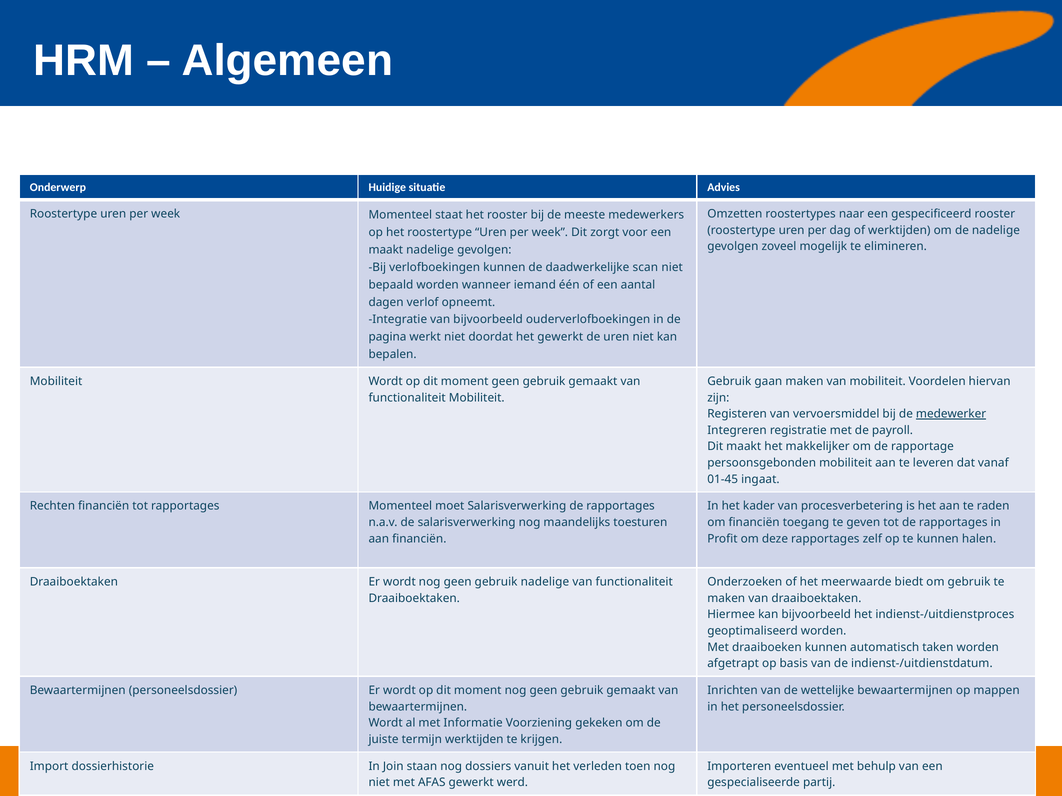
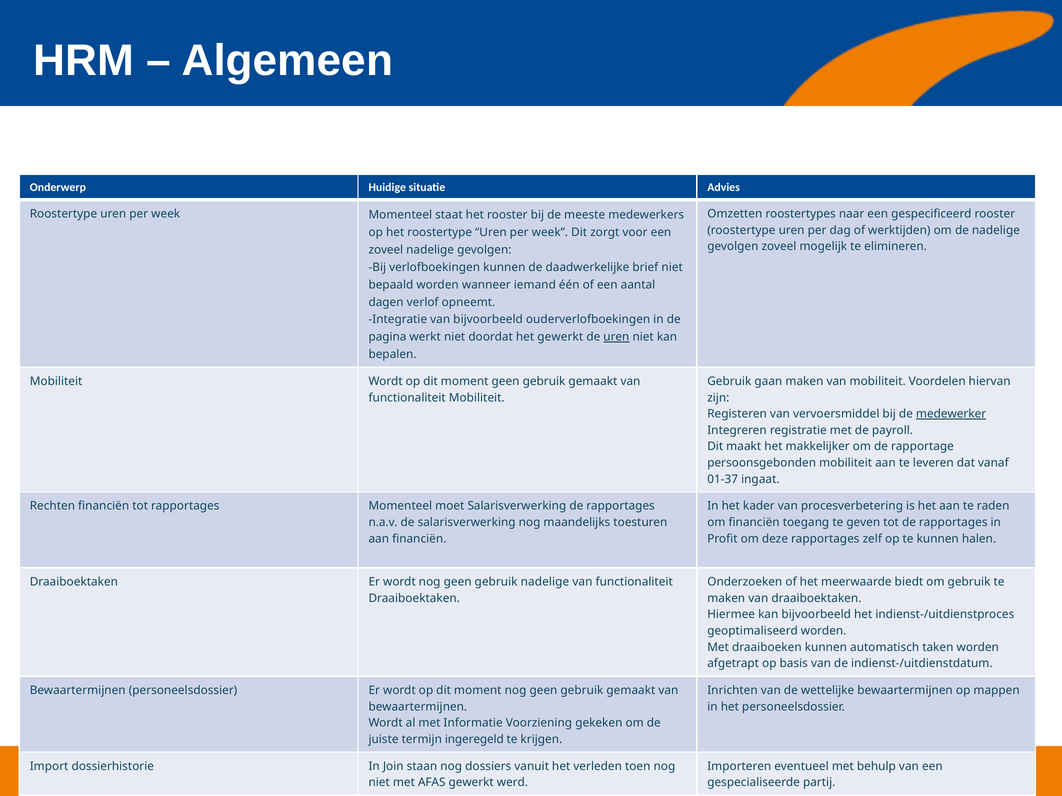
maakt: maakt -> zoveel (386, 250)
scan: scan -> brief (645, 267)
uren underline: none -> present (616, 337)
01-45: 01-45 -> 01-37 (723, 479)
termijn werktijden: werktijden -> ingeregeld (474, 740)
